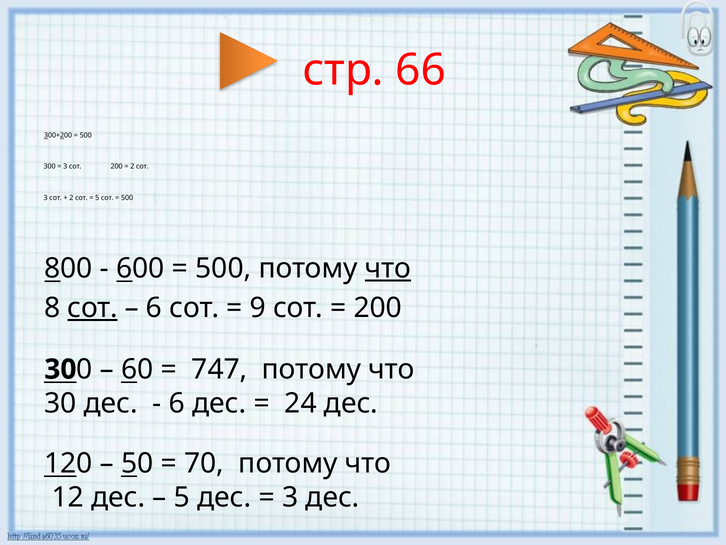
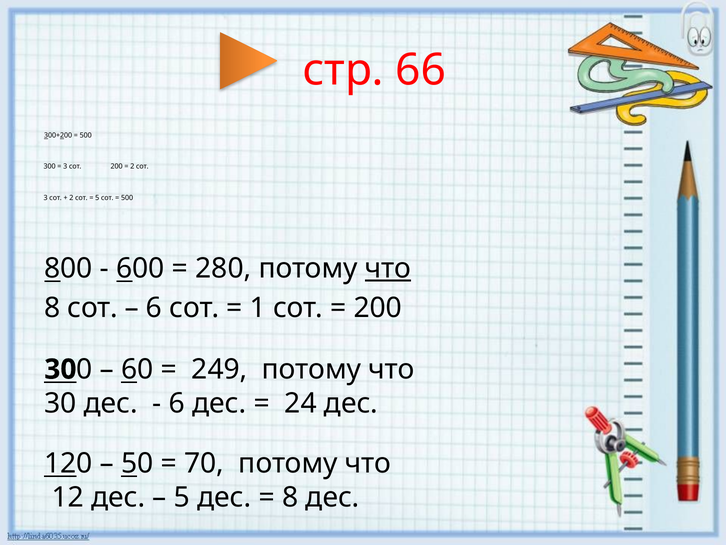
500: 500 -> 280 (223, 268)
сот underline: present -> none (93, 308)
9: 9 -> 1 (258, 308)
747: 747 -> 249 (219, 369)
3: 3 -> 8 (290, 497)
